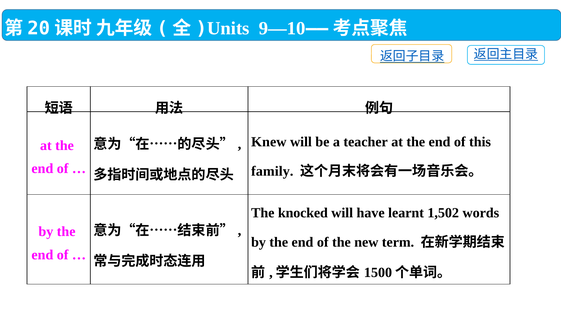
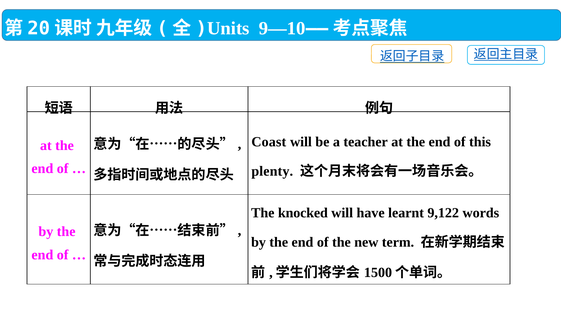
Knew: Knew -> Coast (269, 142)
family: family -> plenty (272, 172)
1,502: 1,502 -> 9,122 (443, 213)
